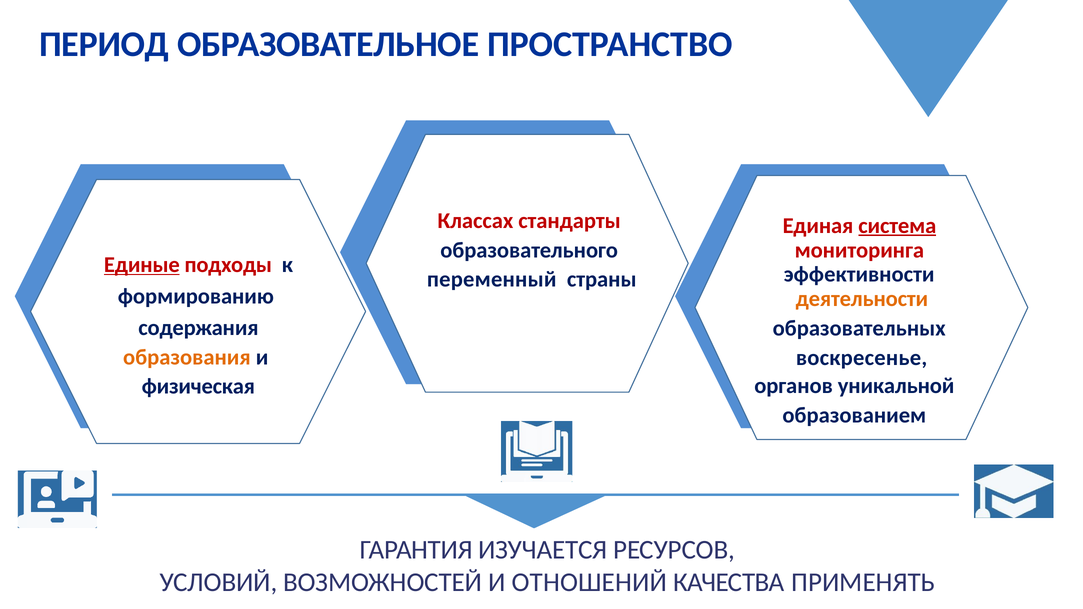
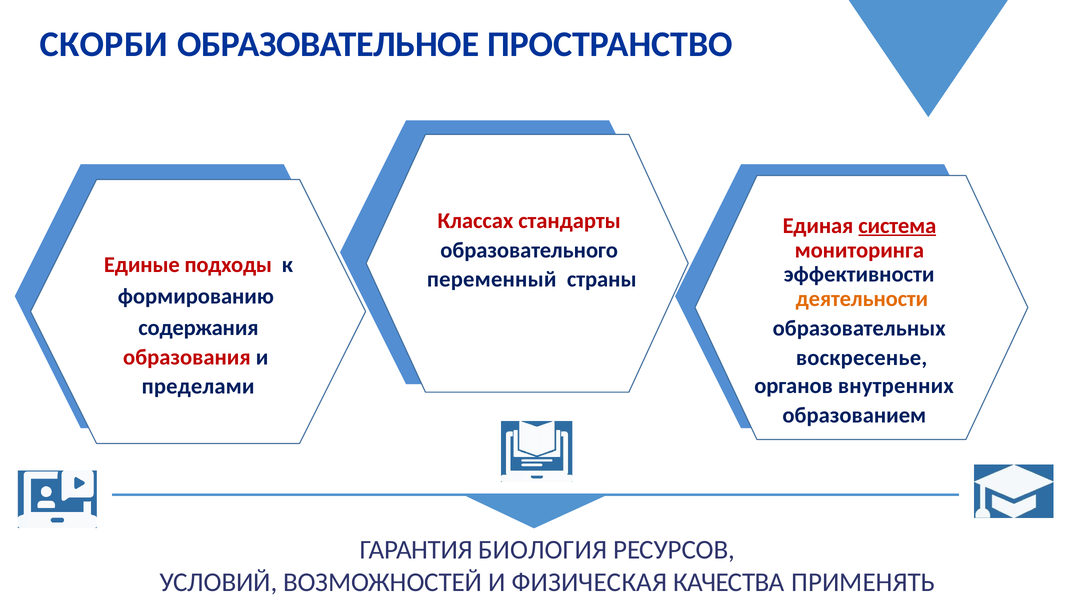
ПЕРИОД: ПЕРИОД -> СКОРБИ (104, 44)
Единые underline: present -> none (142, 265)
образования colour: orange -> red (187, 357)
уникальной: уникальной -> внутренних (896, 386)
физическая: физическая -> пределами (198, 386)
ИЗУЧАЕТСЯ: ИЗУЧАЕТСЯ -> БИОЛОГИЯ (543, 550)
ОТНОШЕНИЙ: ОТНОШЕНИЙ -> ФИЗИЧЕСКАЯ (589, 582)
